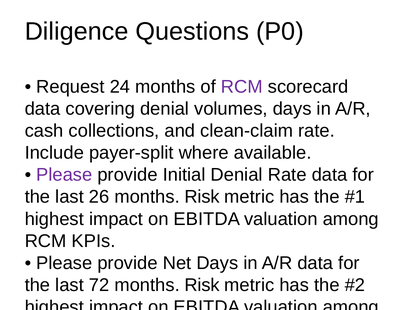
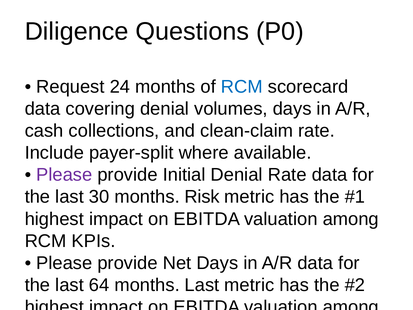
RCM colour: purple -> blue (242, 87)
26: 26 -> 30 (99, 197)
72: 72 -> 64 (99, 285)
Risk: Risk -> Last (202, 285)
